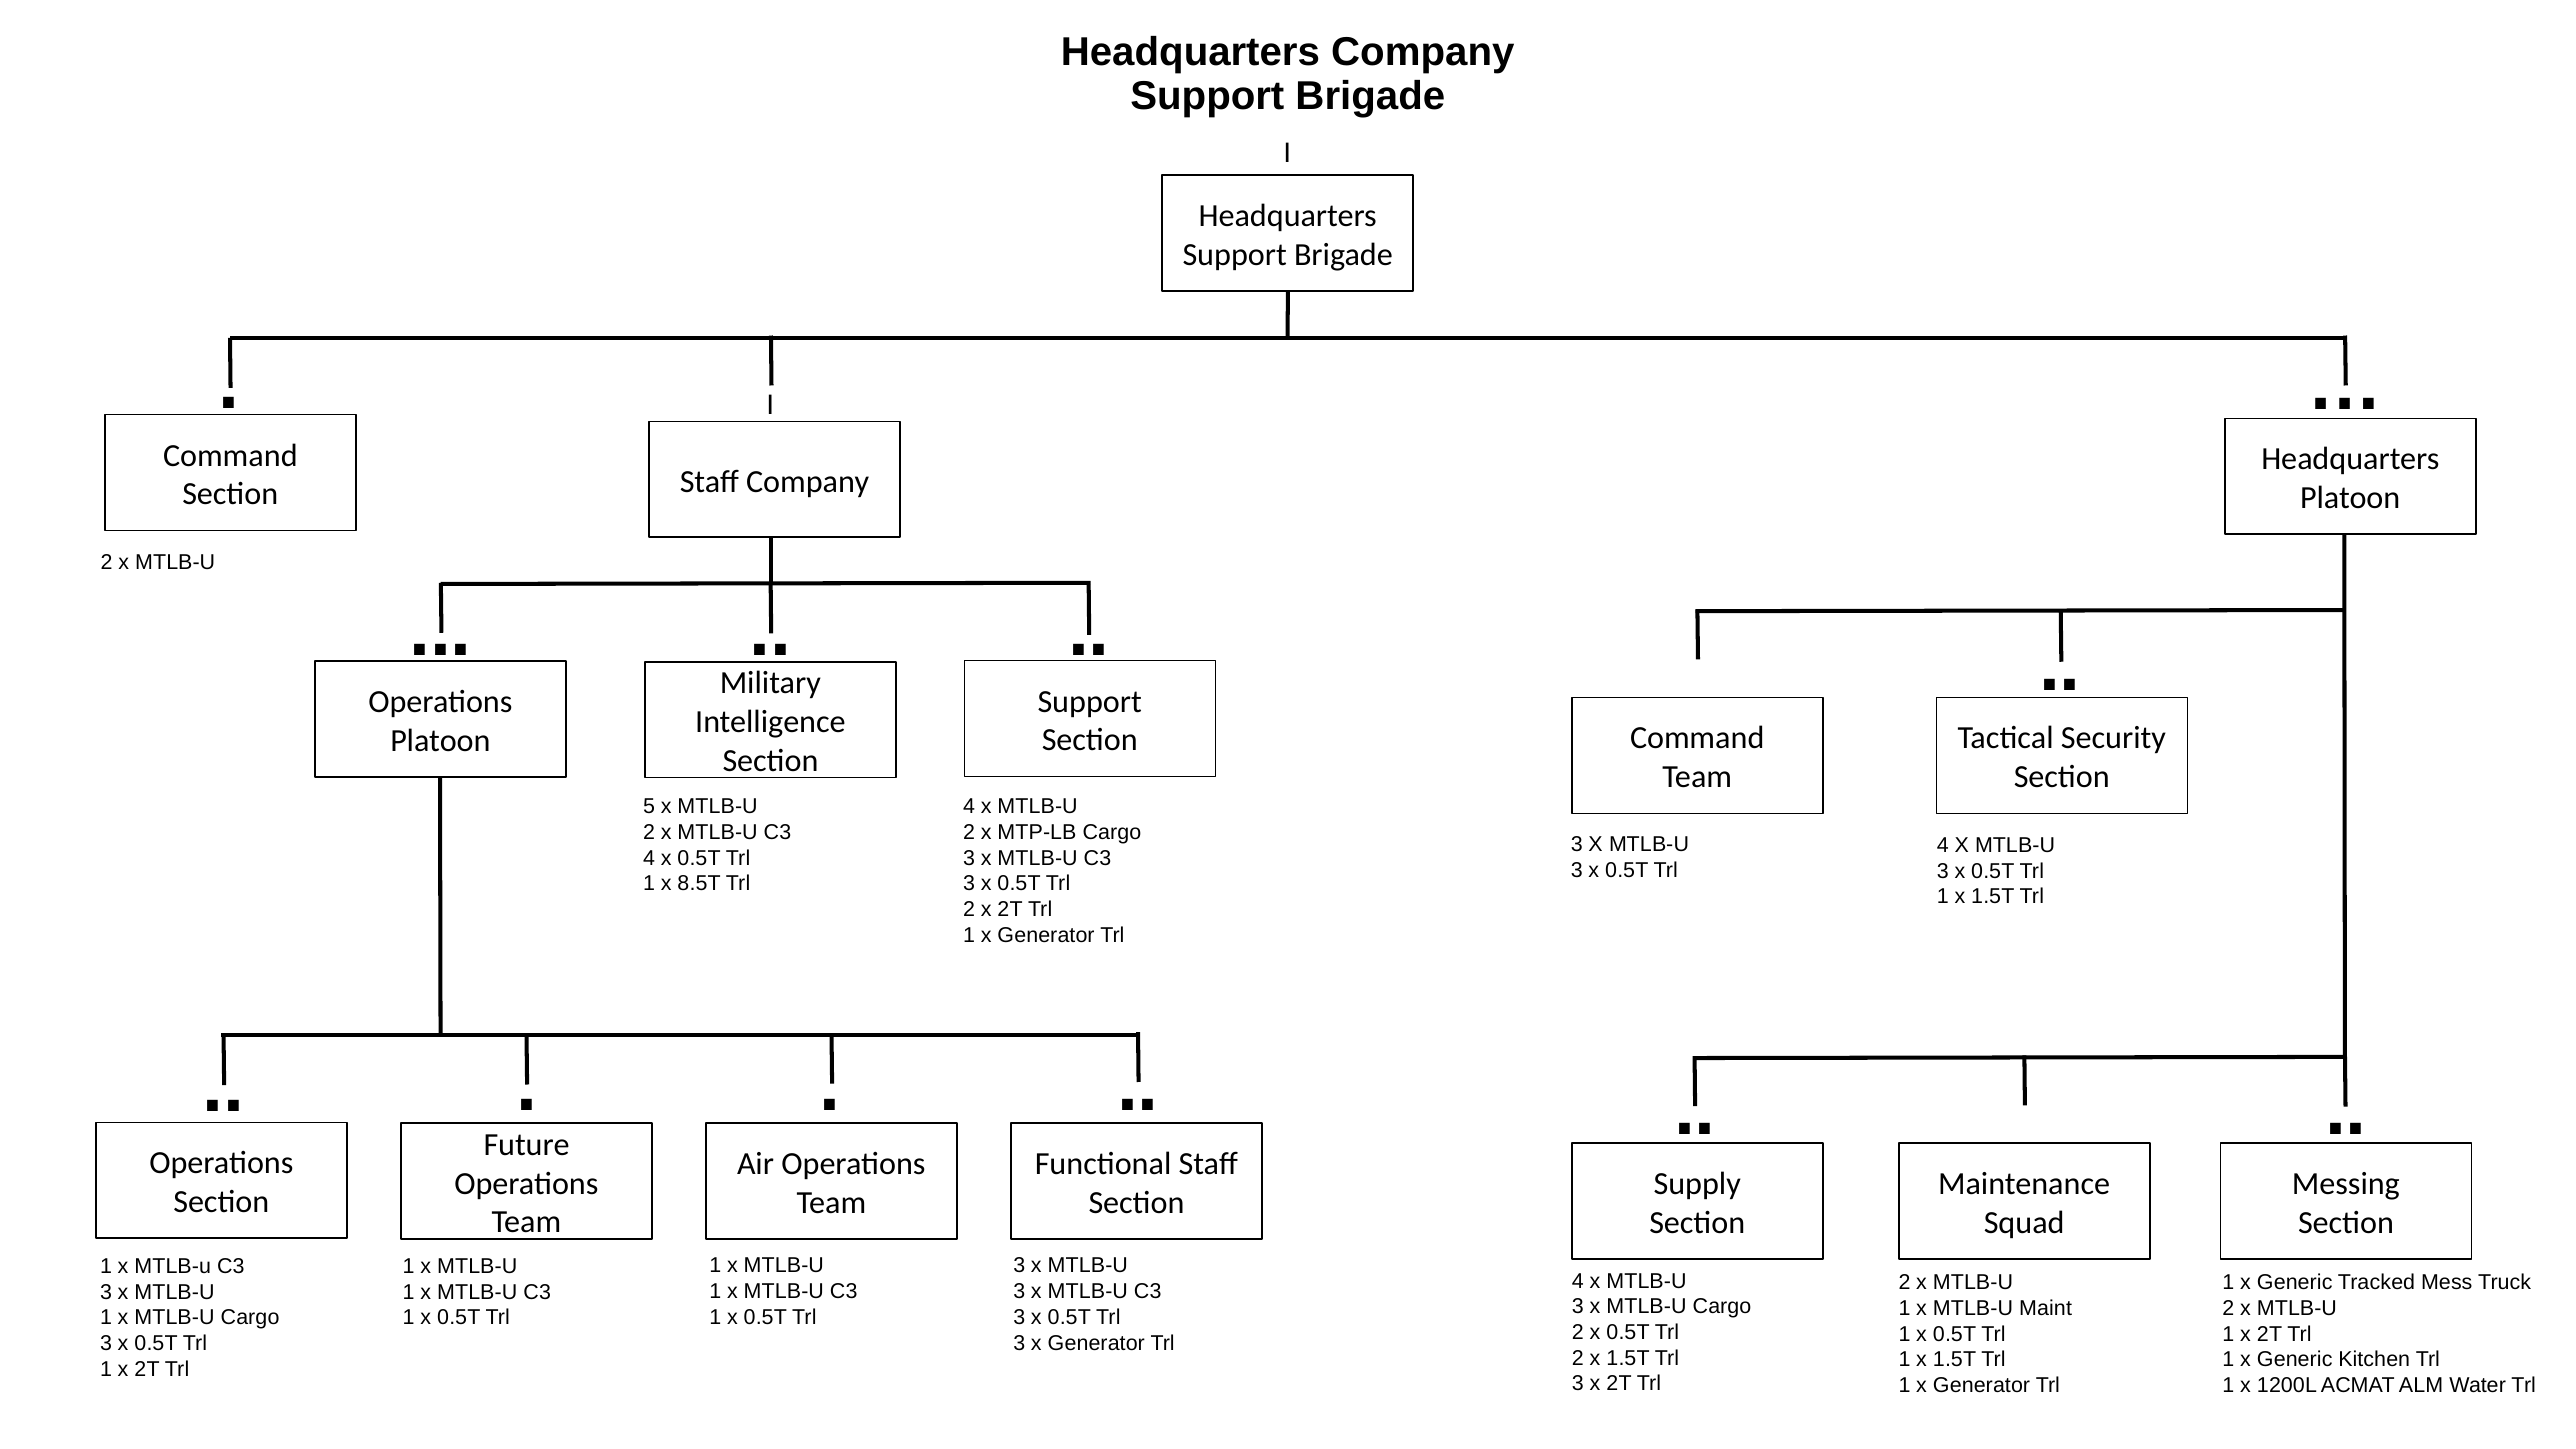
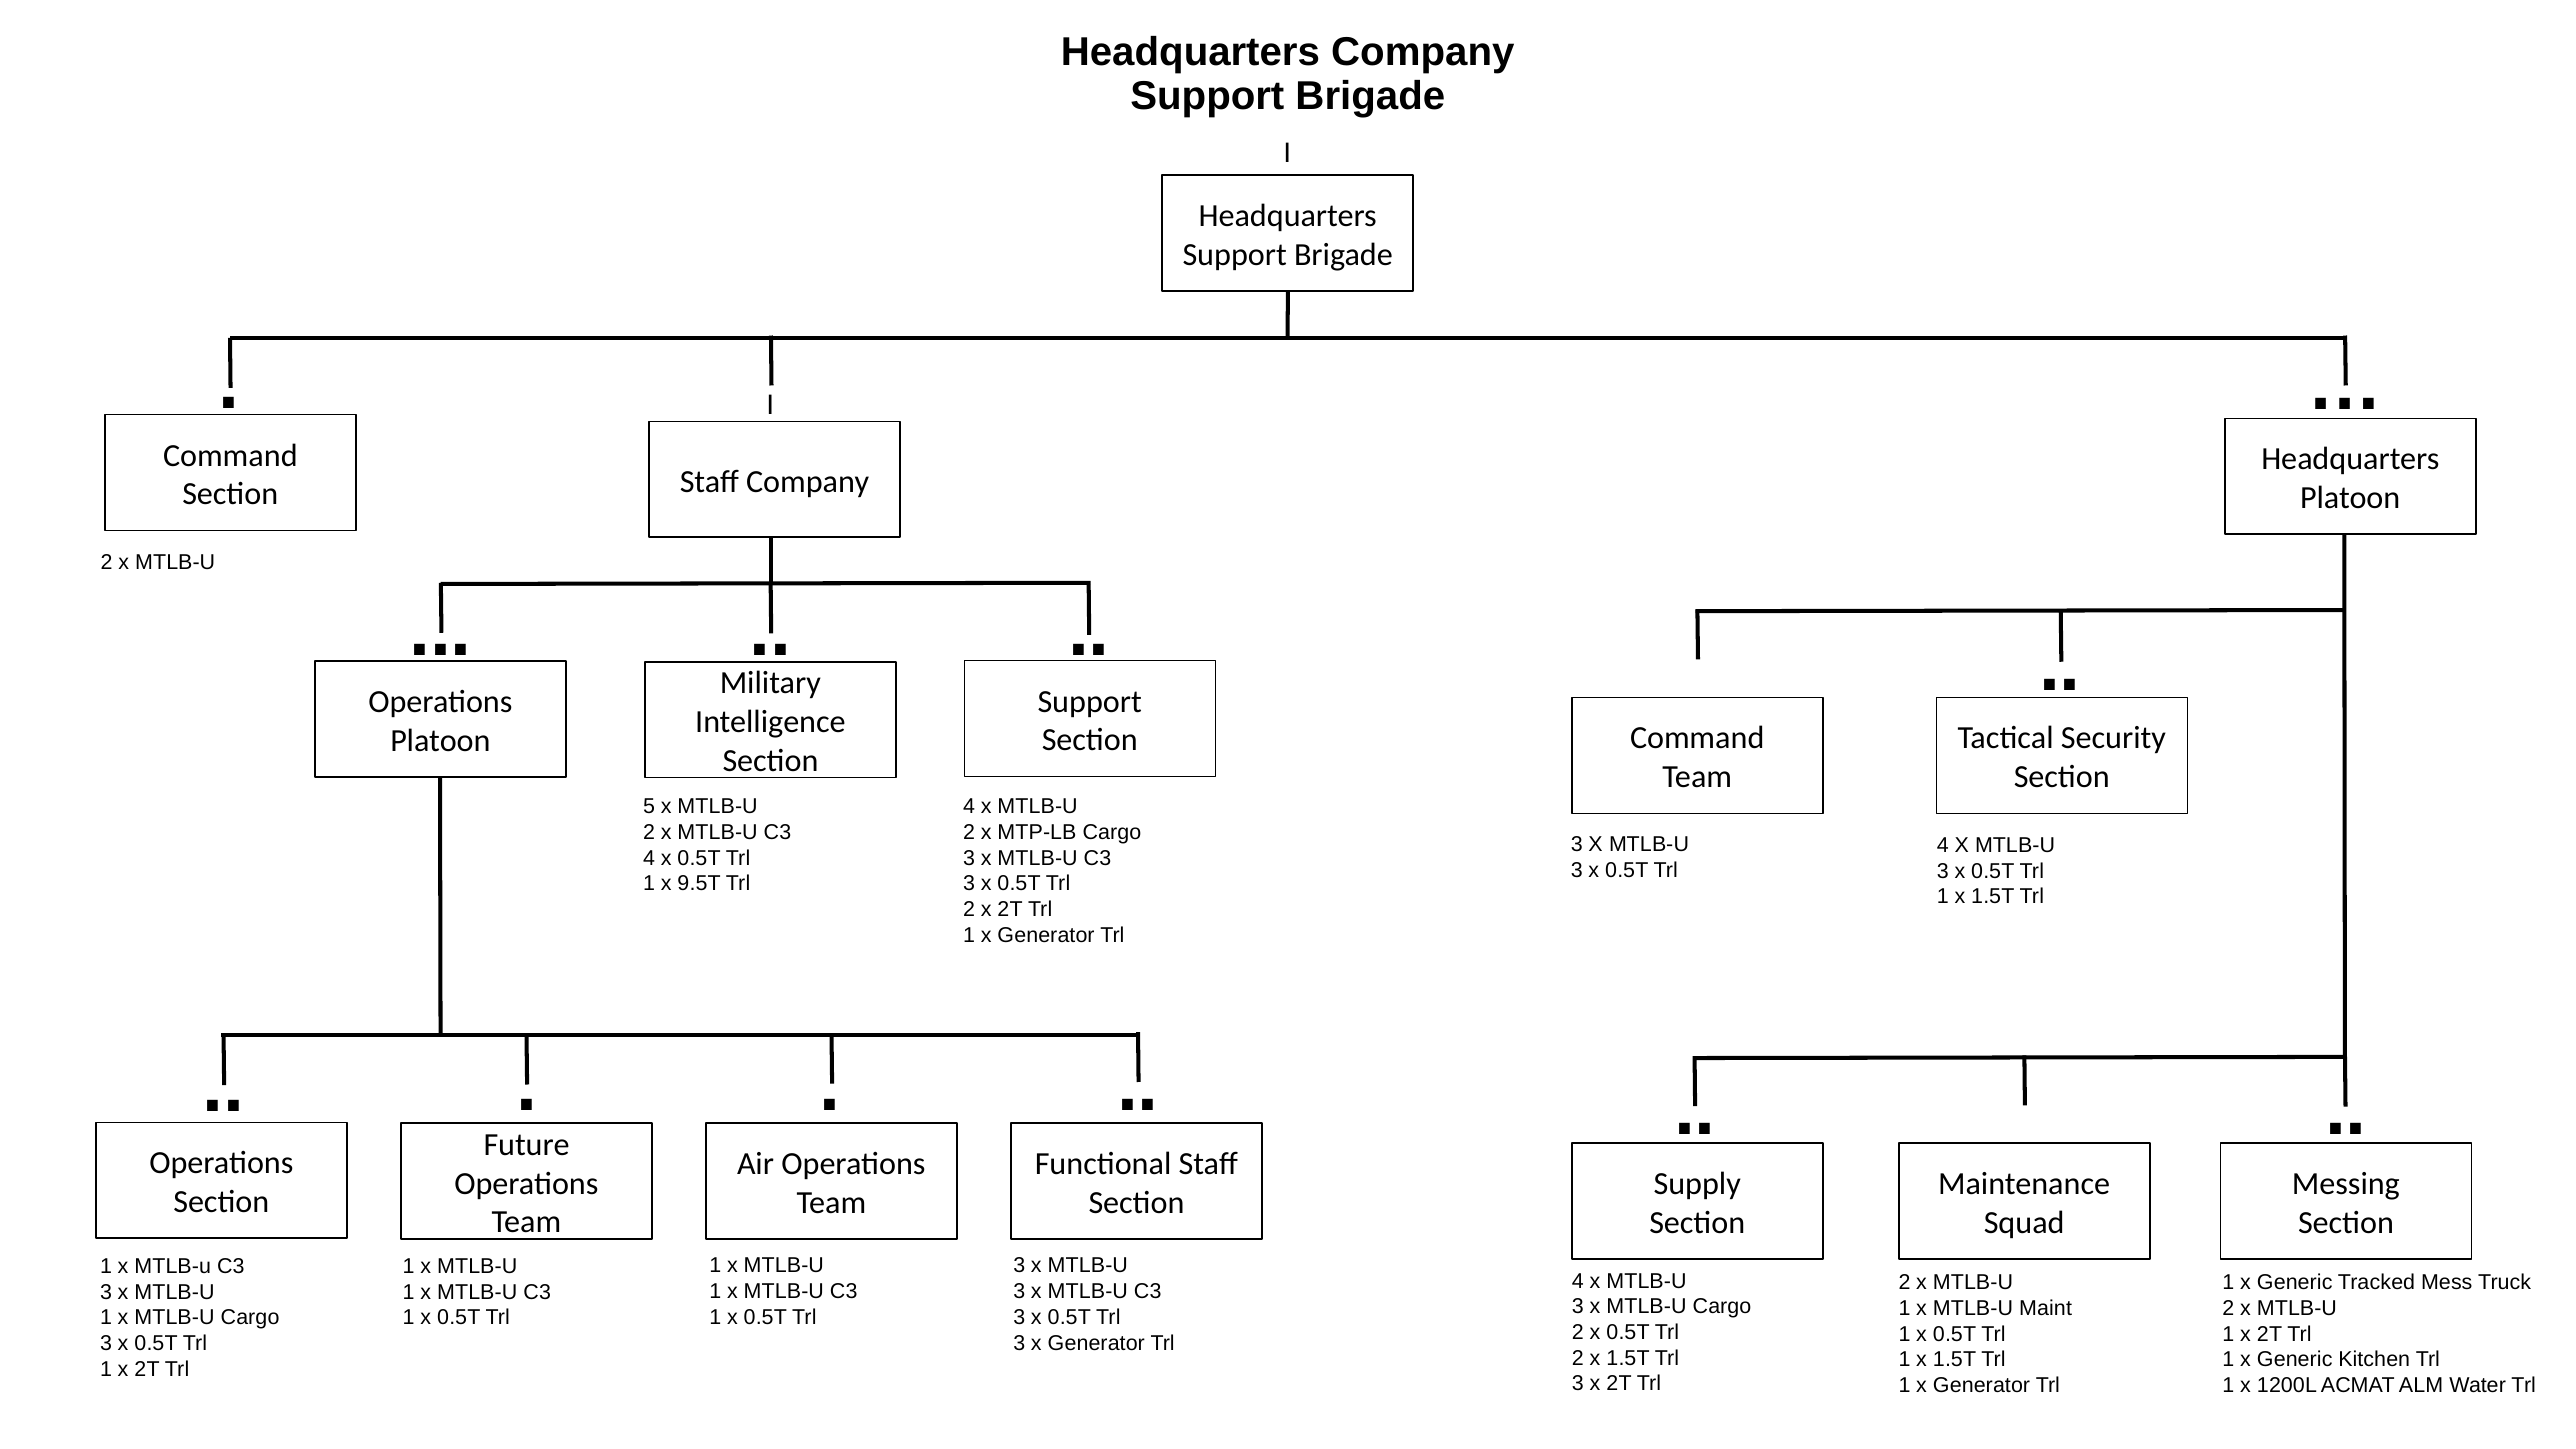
8.5T: 8.5T -> 9.5T (699, 884)
